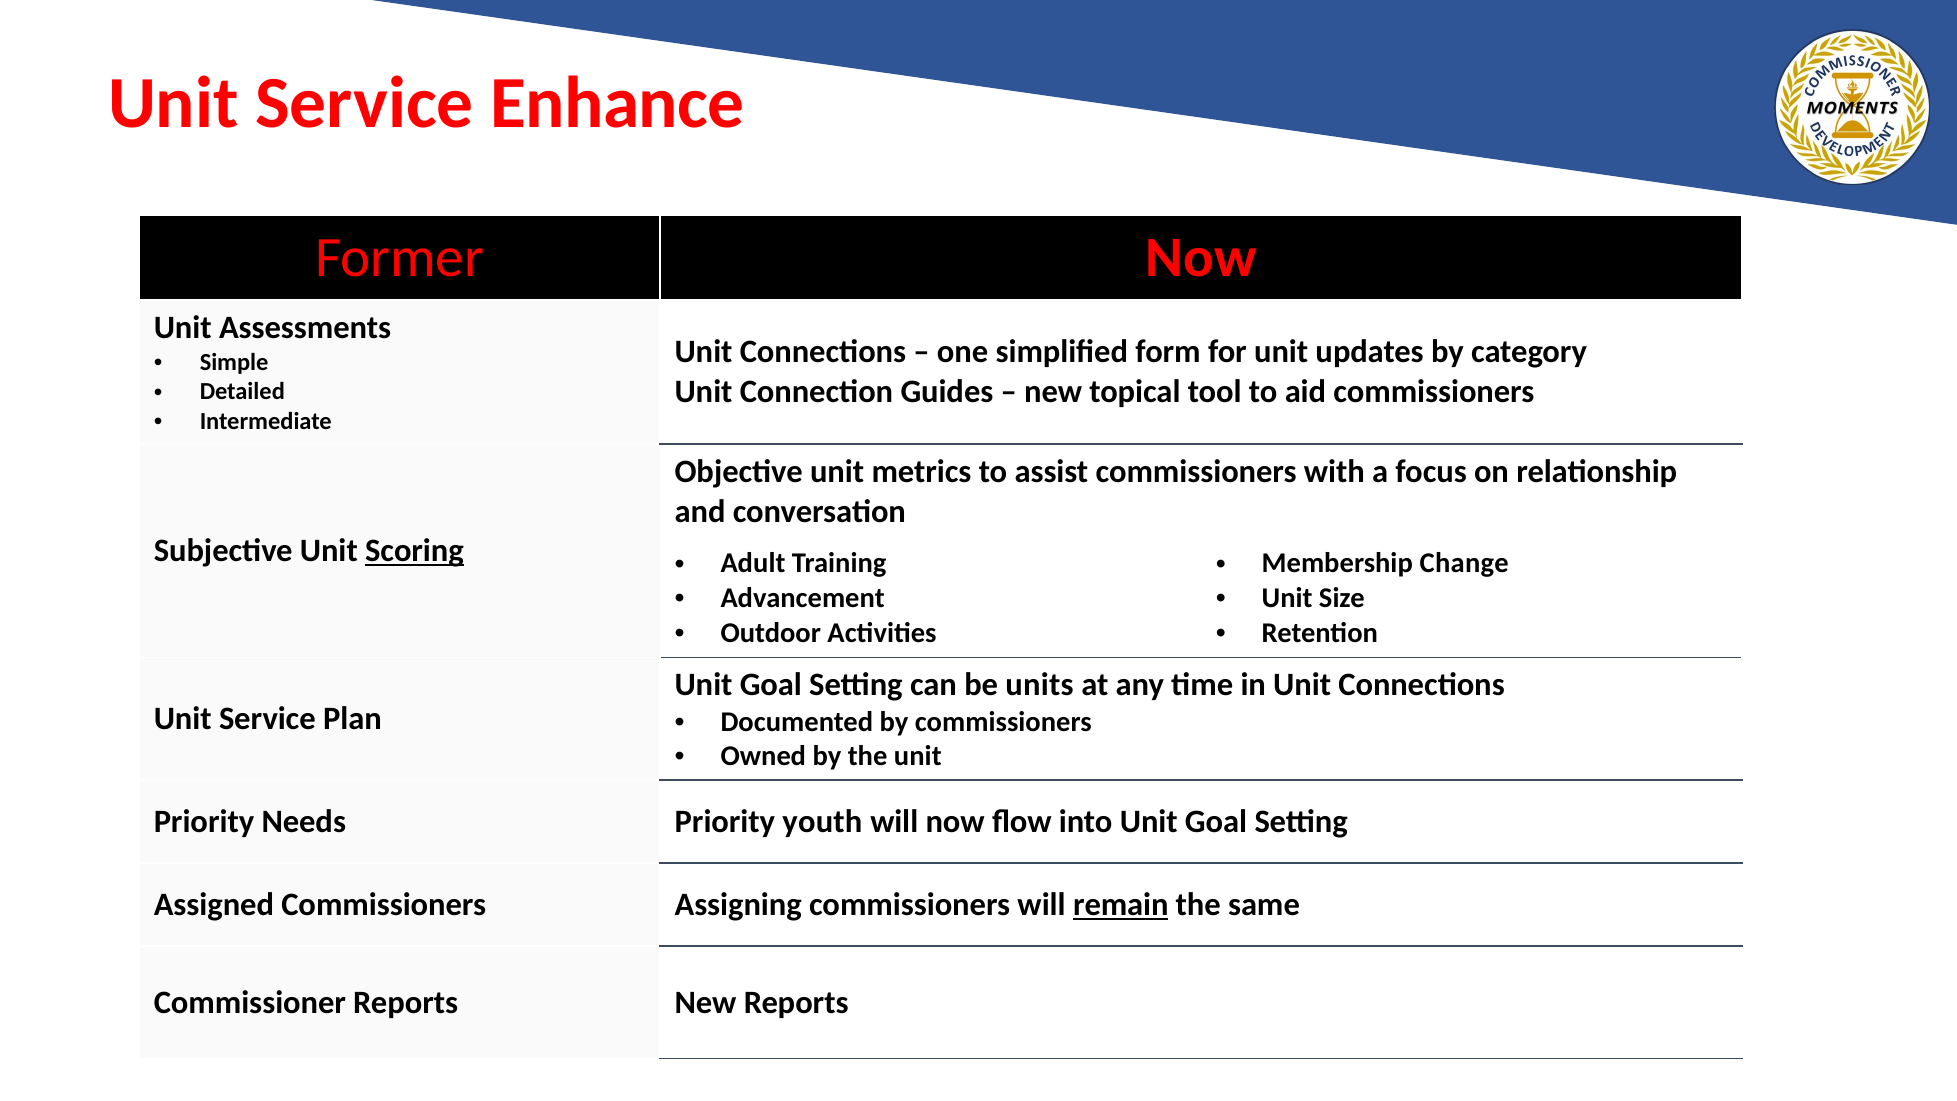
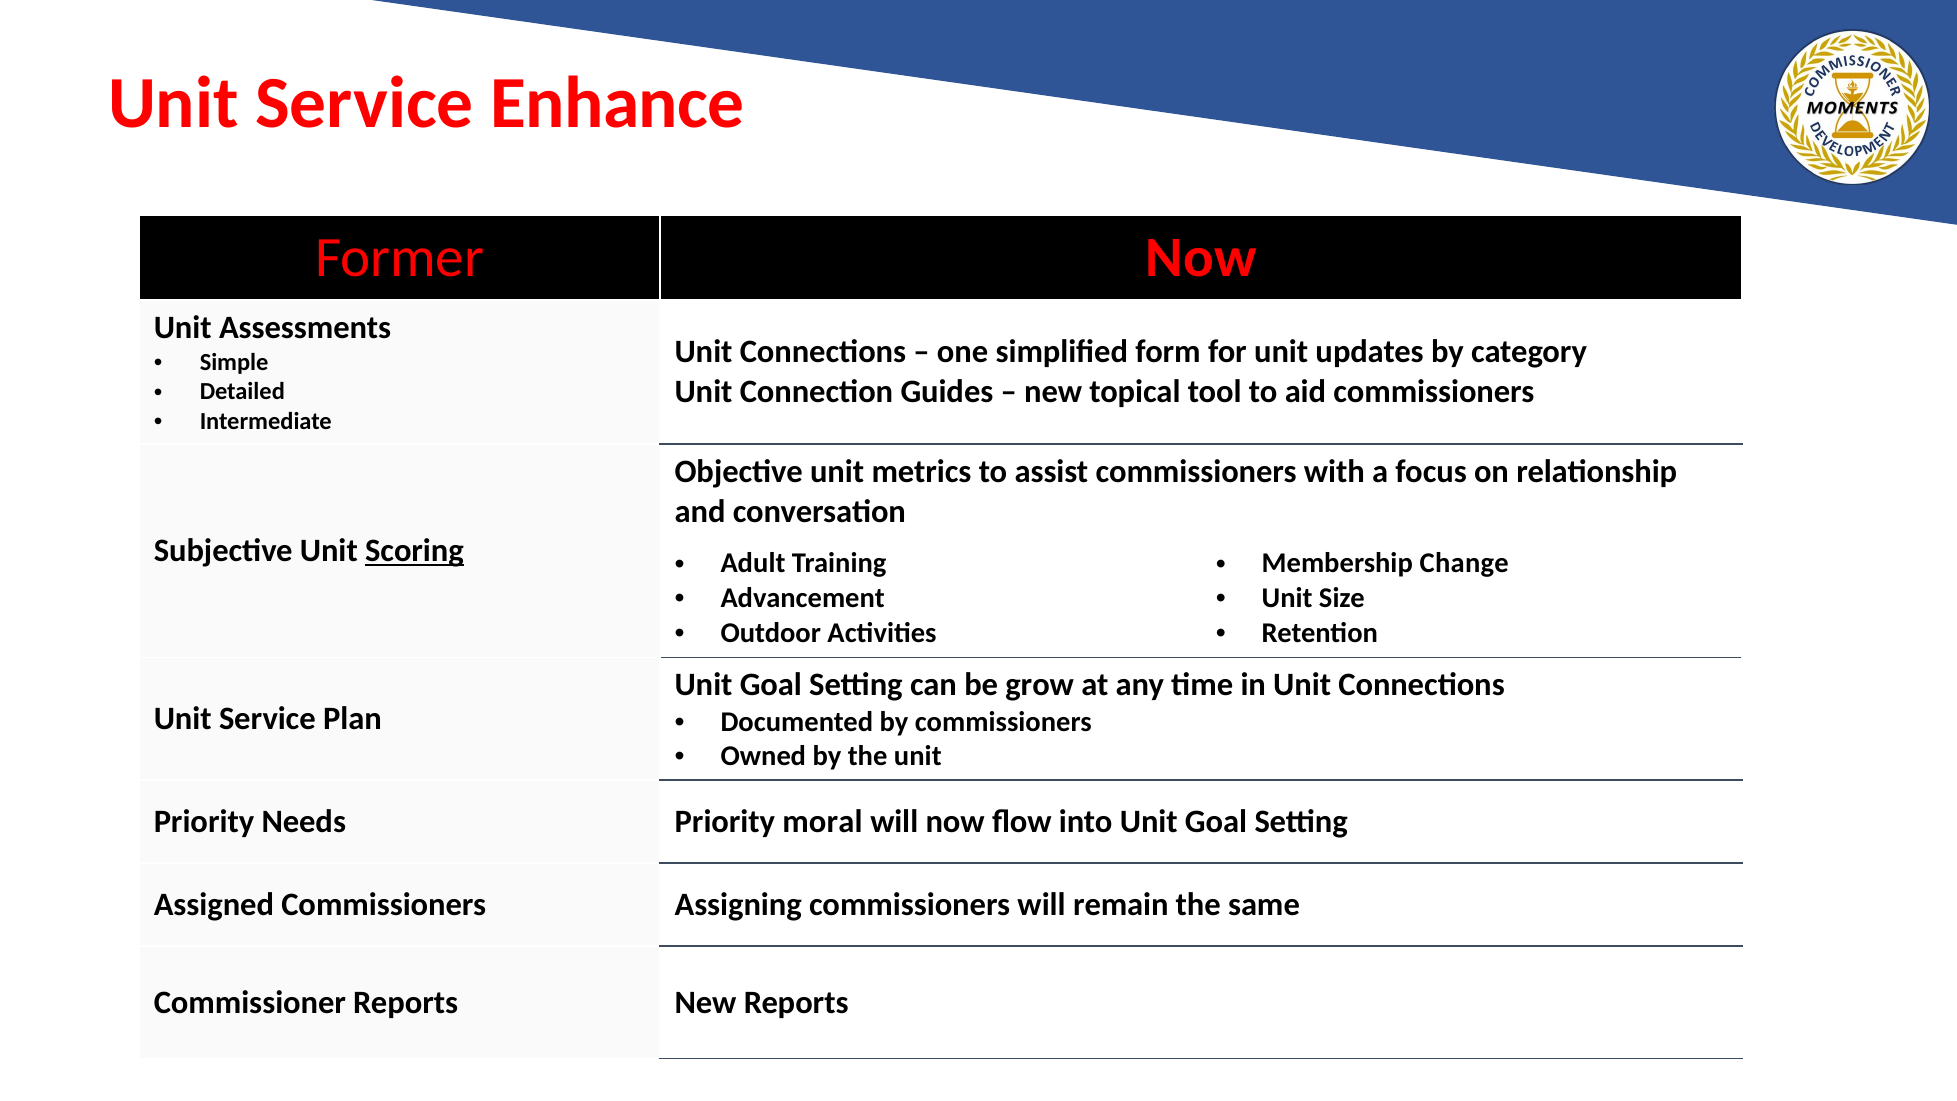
units: units -> grow (1040, 684)
youth: youth -> moral (822, 822)
remain underline: present -> none (1121, 905)
